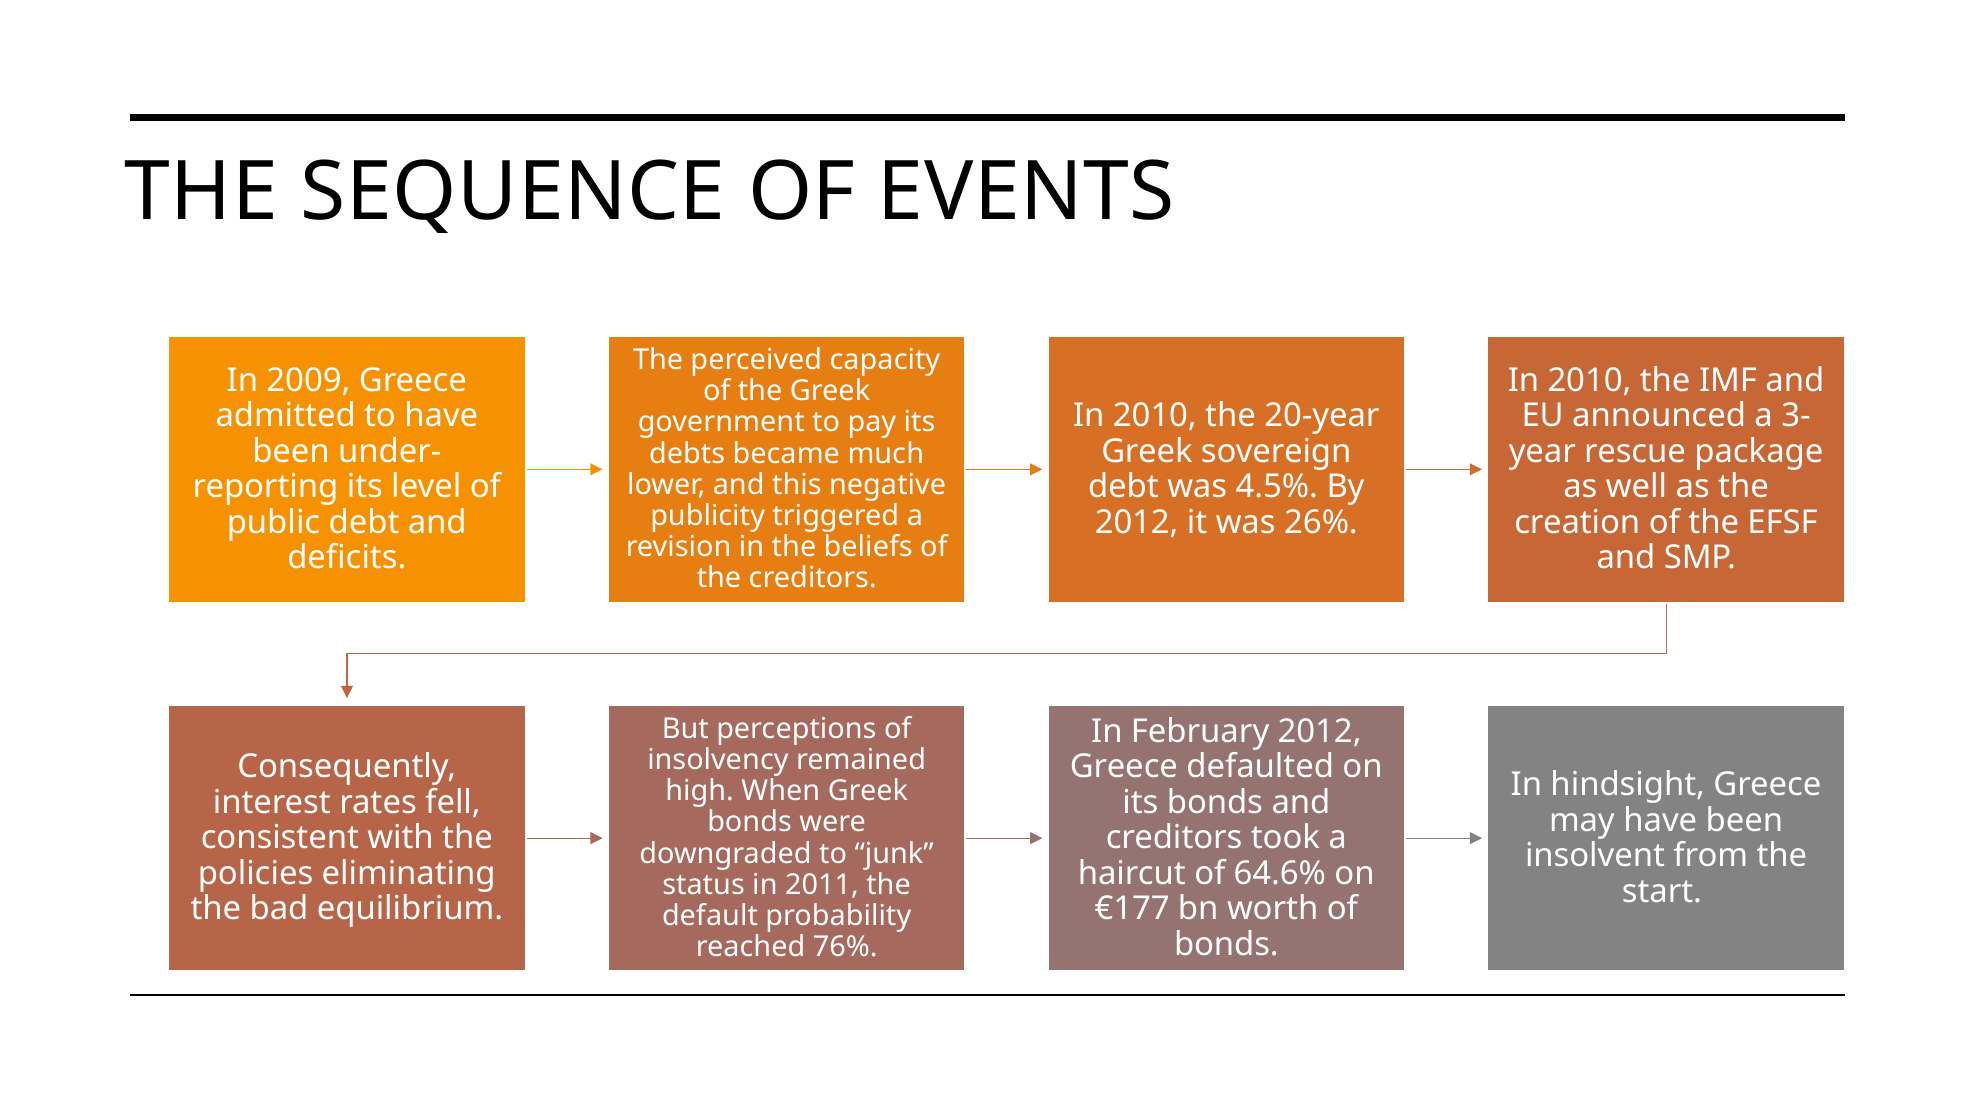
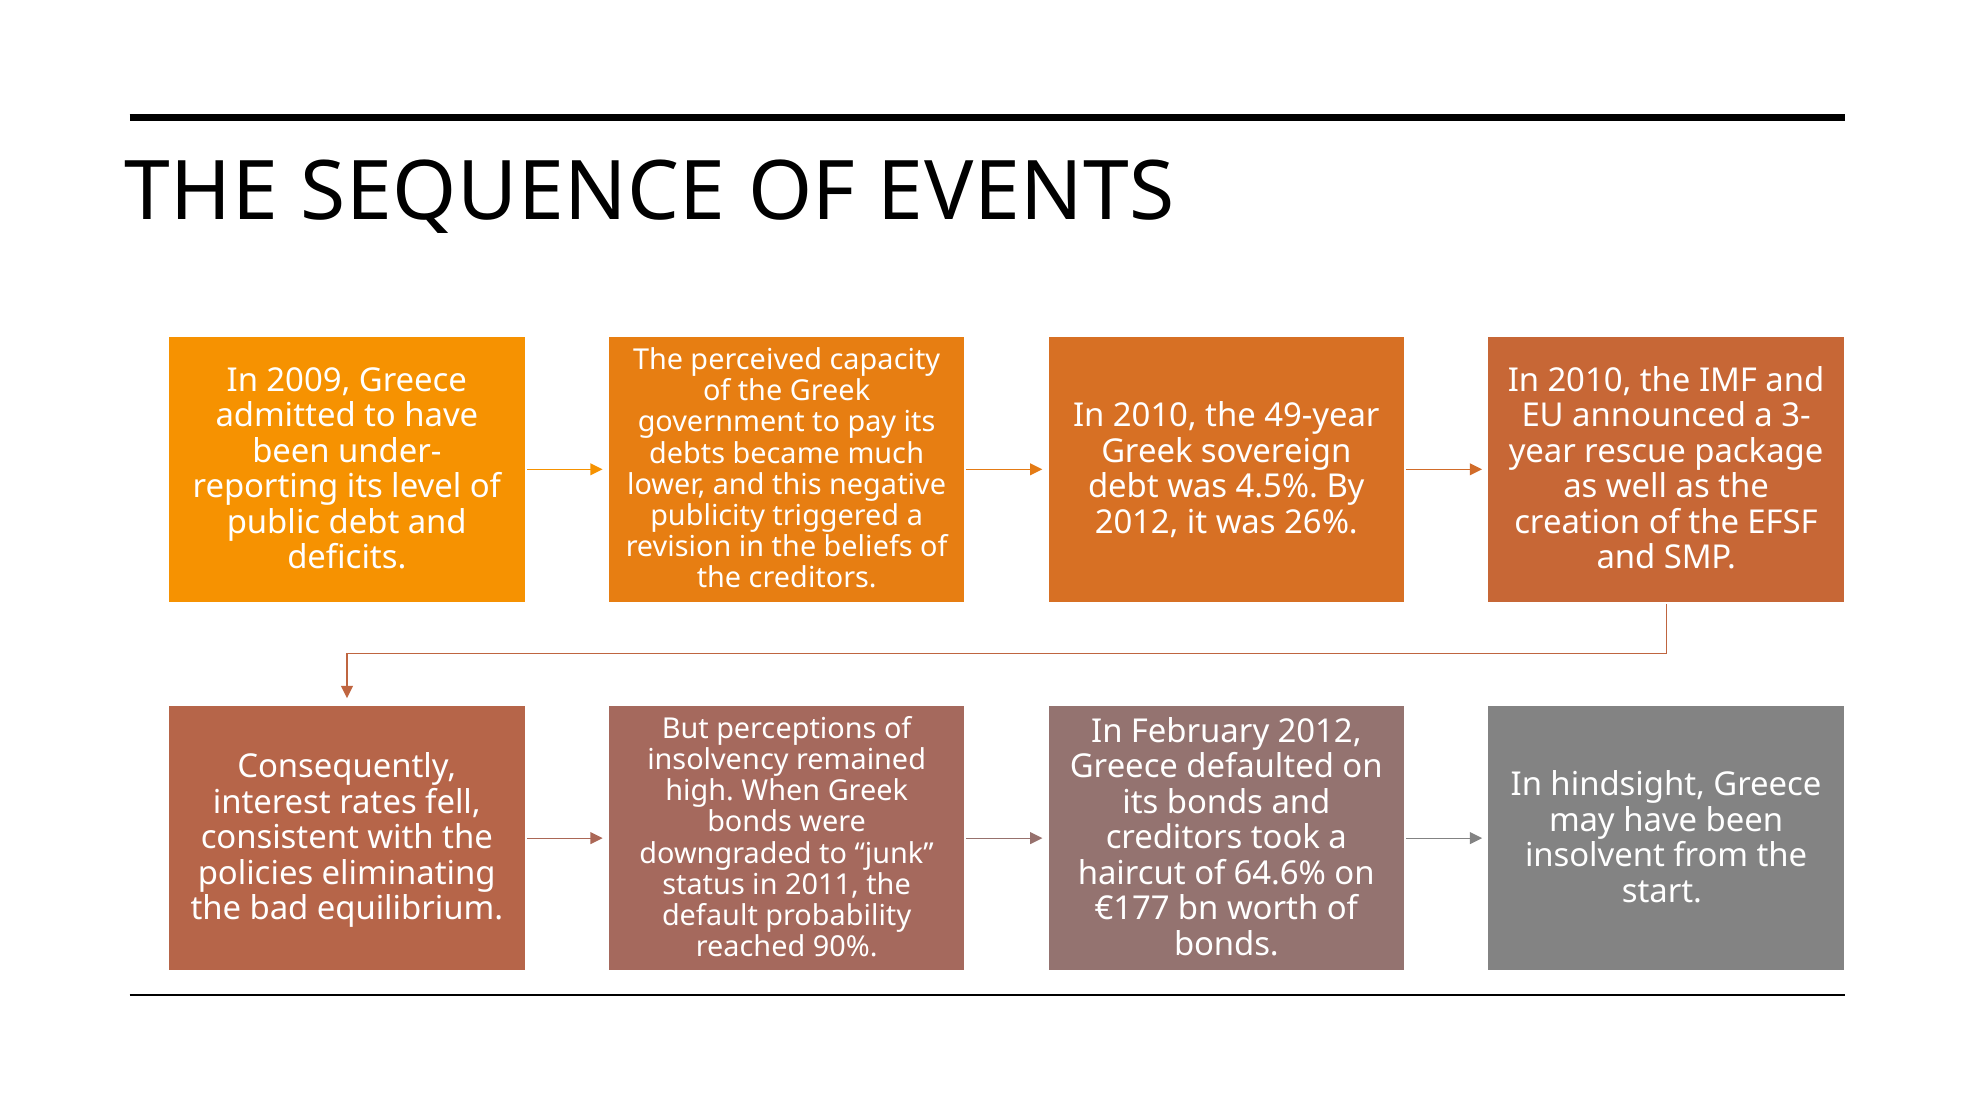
20-year: 20-year -> 49-year (1322, 416)
76%: 76% -> 90% (845, 947)
